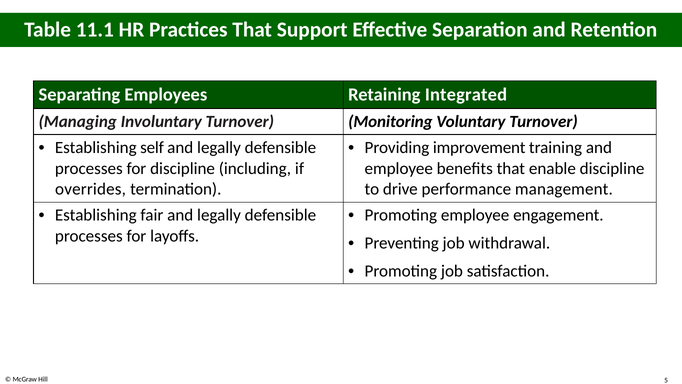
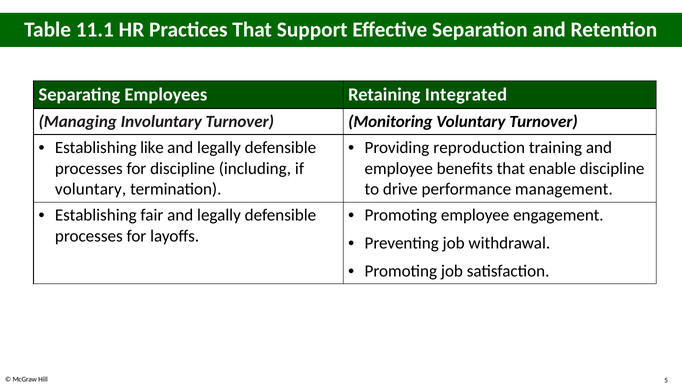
self: self -> like (152, 147)
improvement: improvement -> reproduction (479, 147)
overrides: overrides -> voluntary (91, 189)
